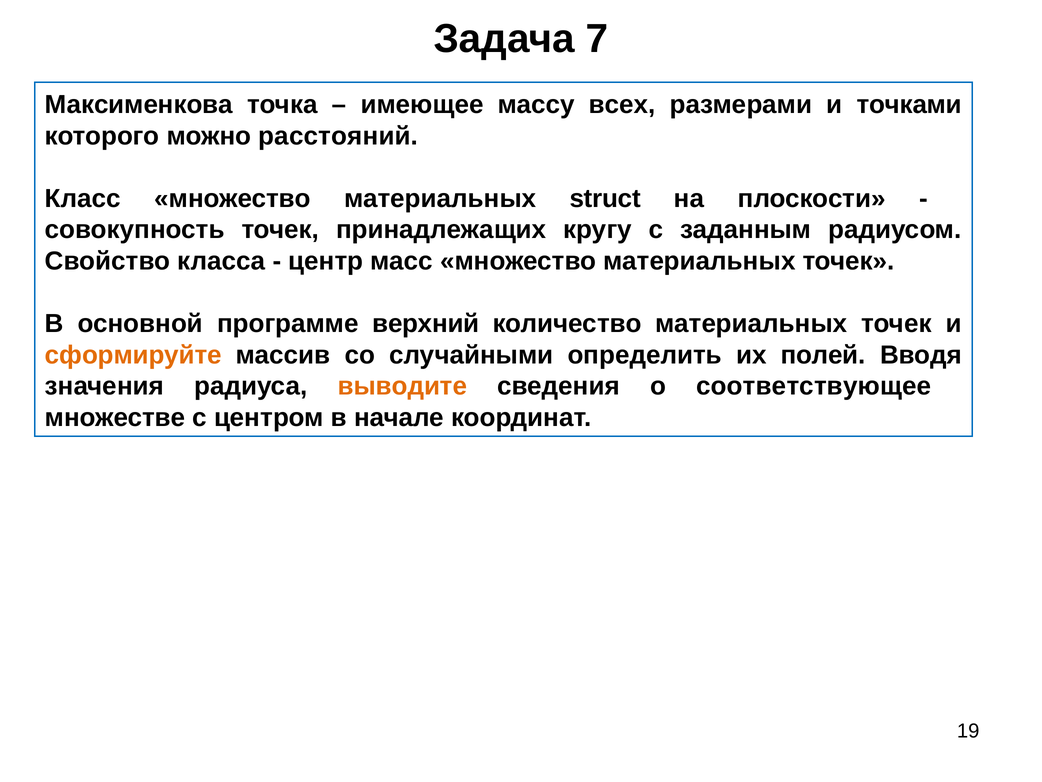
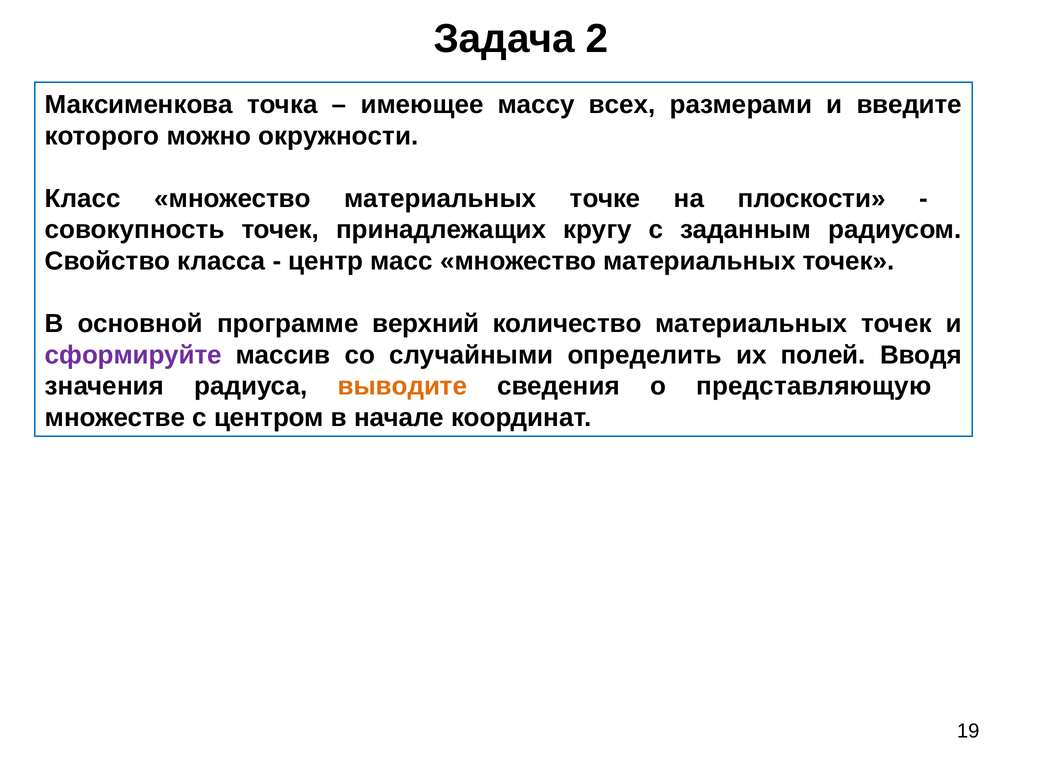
7: 7 -> 2 (597, 39)
точками: точками -> введите (909, 105)
расстояний: расстояний -> окружности (338, 136)
struct: struct -> точке (605, 198)
сформируйте colour: orange -> purple (133, 355)
соответствующее: соответствующее -> представляющую (814, 386)
